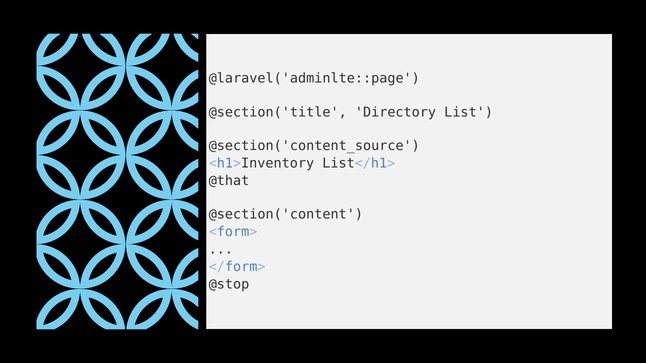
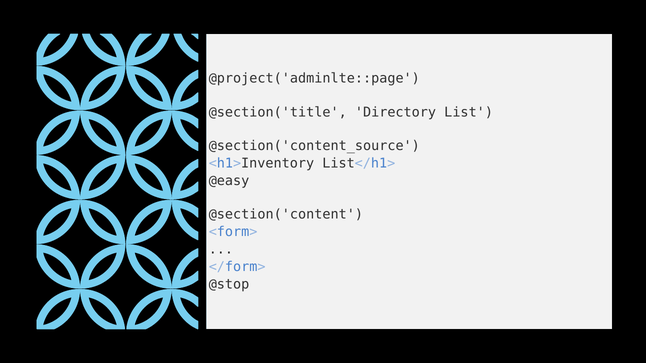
@laravel('adminlte::page: @laravel('adminlte::page -> @project('adminlte::page (314, 79)
@that: @that -> @easy (229, 181)
